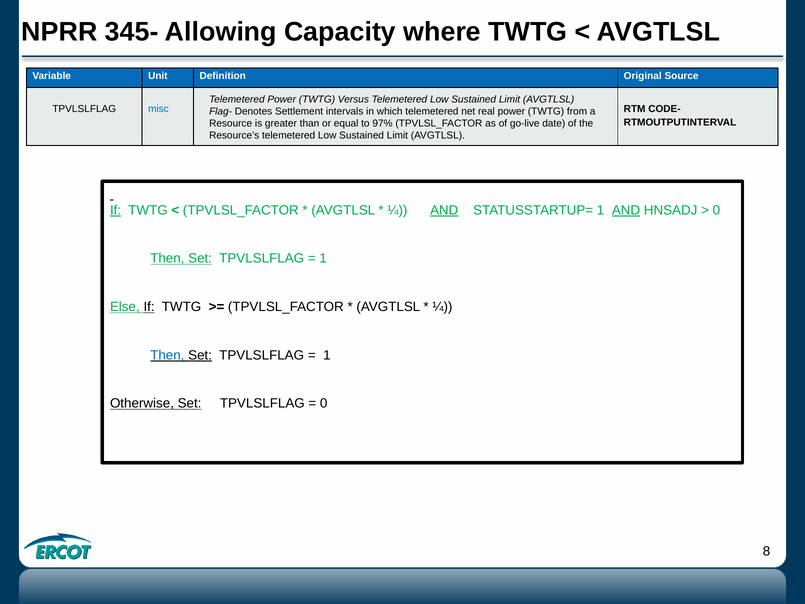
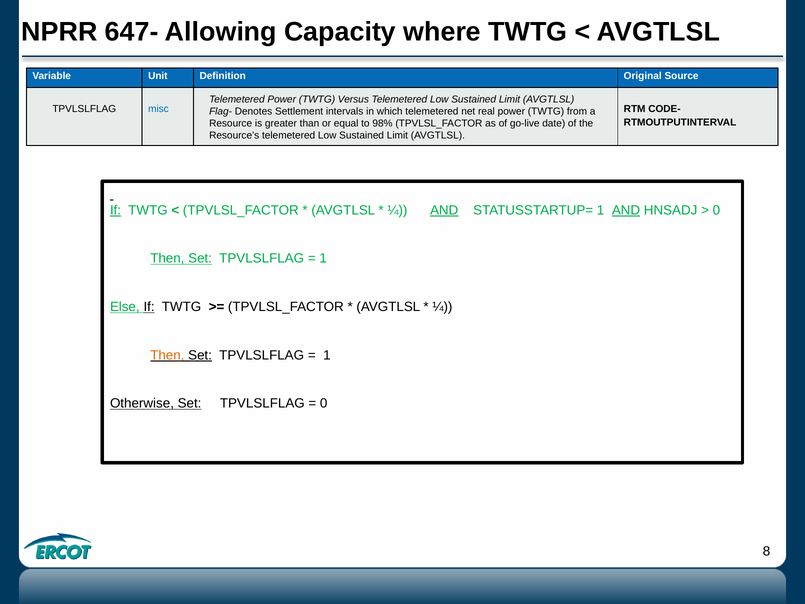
345-: 345- -> 647- (132, 32)
97%: 97% -> 98% (382, 123)
Then colour: blue -> orange (167, 355)
